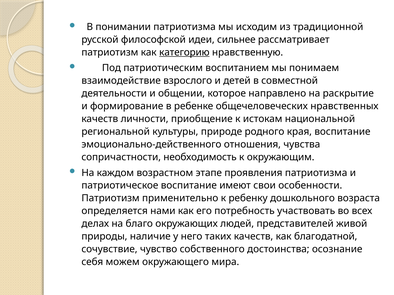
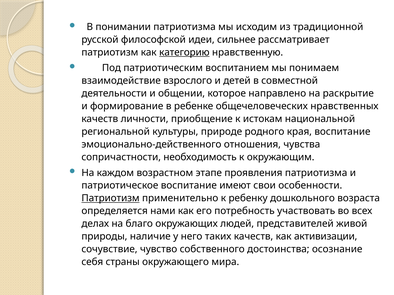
Патриотизм underline: none -> present (111, 199)
благодатной: благодатной -> активизации (326, 237)
можем: можем -> страны (123, 262)
